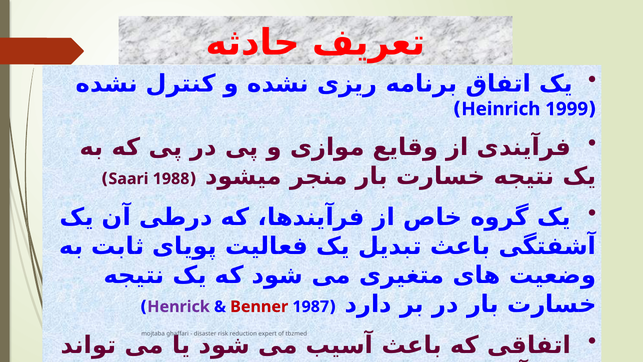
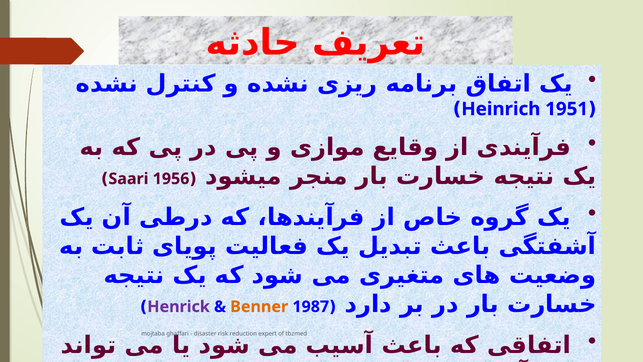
1999: 1999 -> 1951 (567, 109)
1988: 1988 -> 1956 (171, 179)
Benner colour: red -> orange (259, 306)
